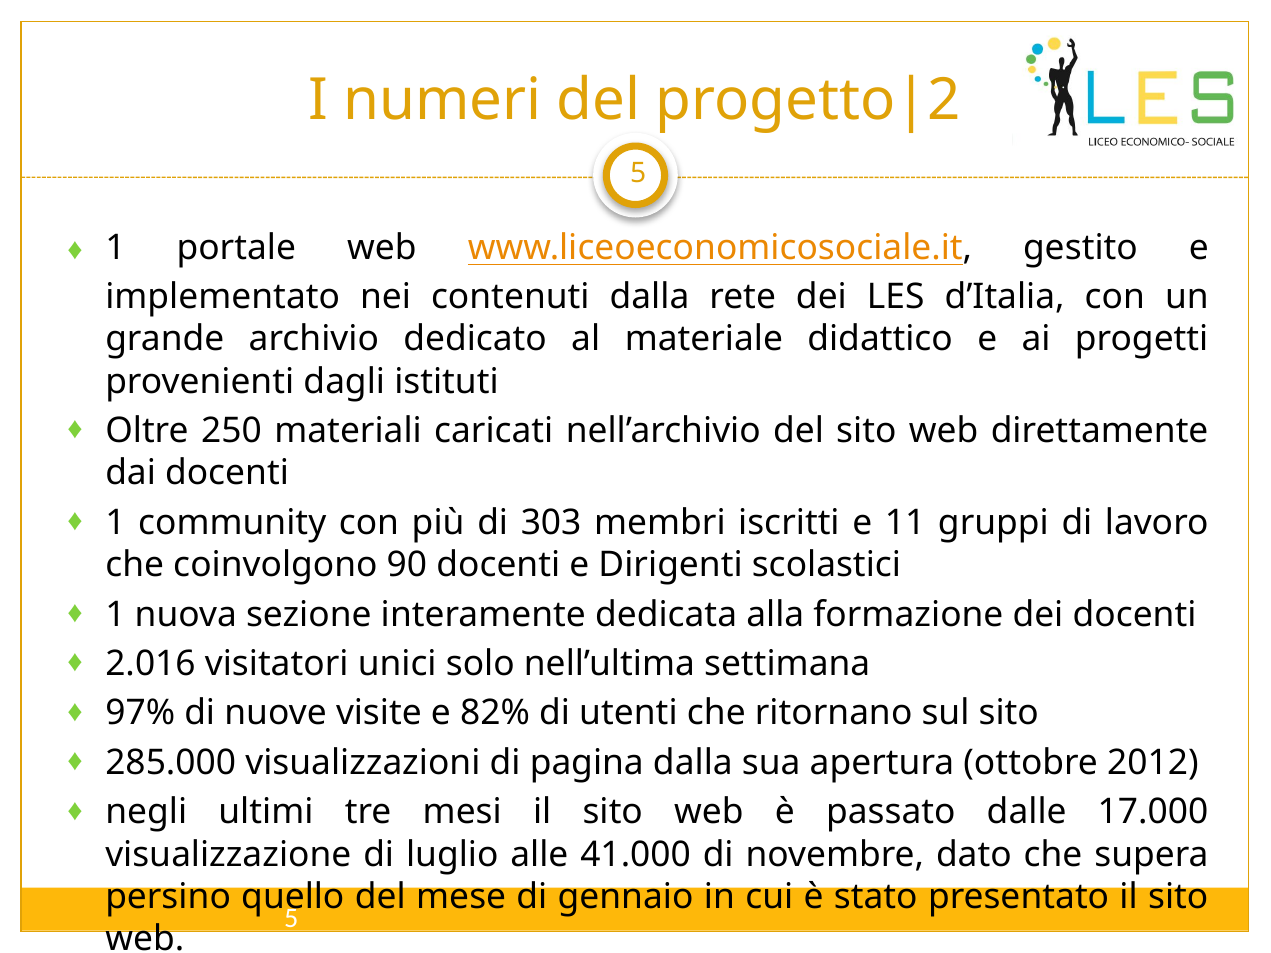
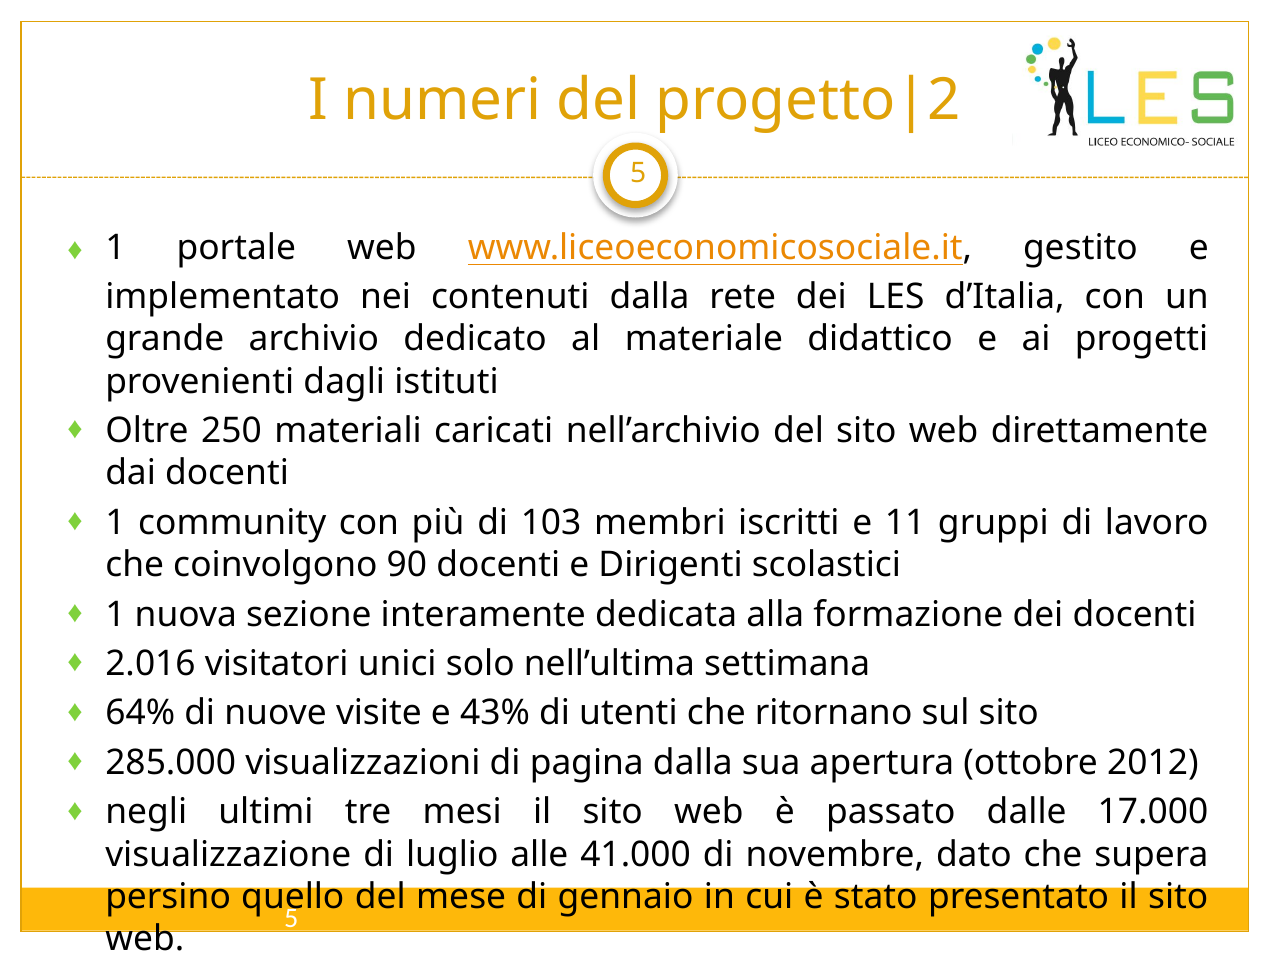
303: 303 -> 103 (551, 523)
97%: 97% -> 64% (140, 713)
82%: 82% -> 43% (495, 713)
